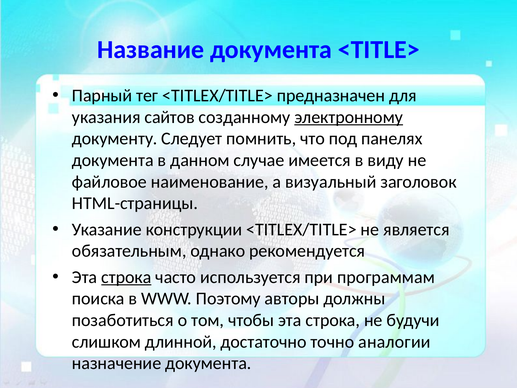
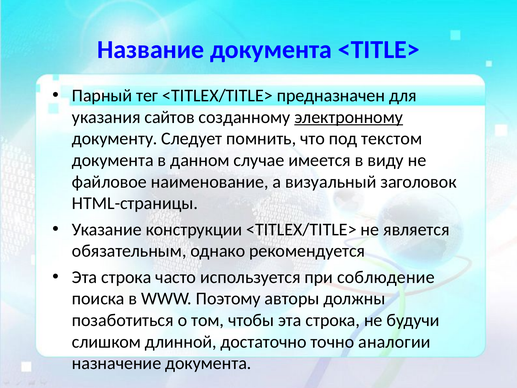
панелях: панелях -> текстом (392, 139)
строка underline: present -> none (126, 277)
программам: программам -> соблюдение (386, 277)
